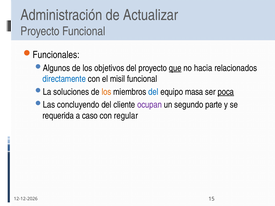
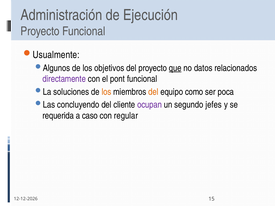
Actualizar: Actualizar -> Ejecución (151, 15)
Funcionales: Funcionales -> Usualmente (56, 55)
hacia: hacia -> datos (203, 68)
directamente colour: blue -> purple (64, 79)
misil: misil -> pont (117, 79)
del colour: blue -> orange (153, 92)
masa: masa -> como (194, 92)
poca underline: present -> none (226, 92)
parte: parte -> jefes (214, 105)
